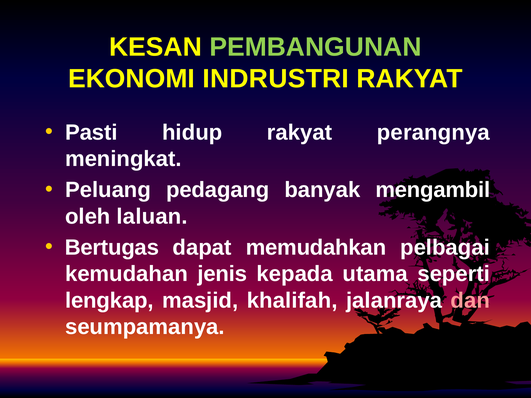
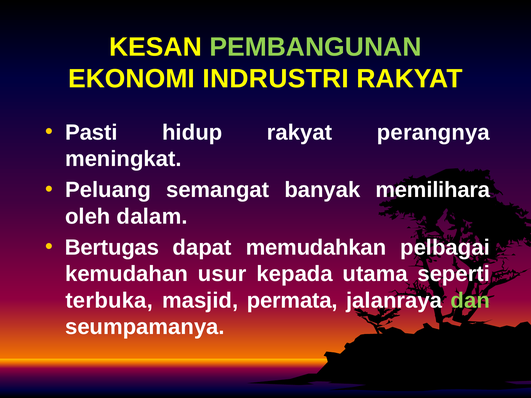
pedagang: pedagang -> semangat (218, 190)
mengambil: mengambil -> memilihara (433, 190)
laluan: laluan -> dalam (152, 217)
jenis: jenis -> usur (222, 274)
lengkap: lengkap -> terbuka (109, 301)
khalifah: khalifah -> permata (292, 301)
dan colour: pink -> light green (470, 301)
